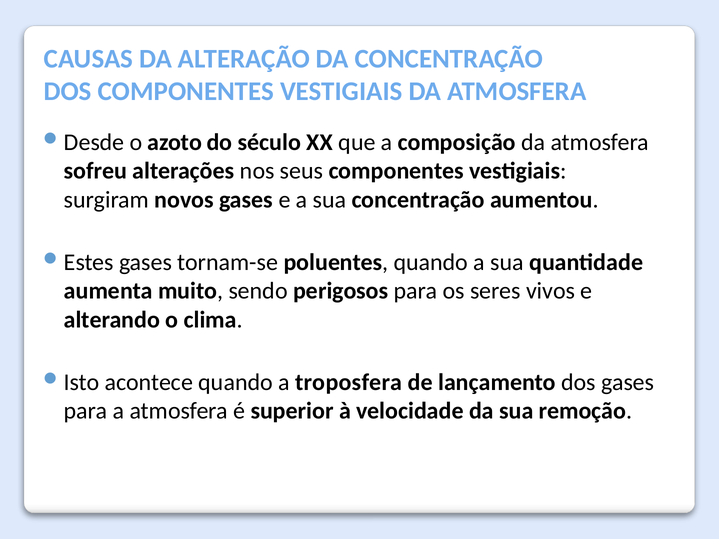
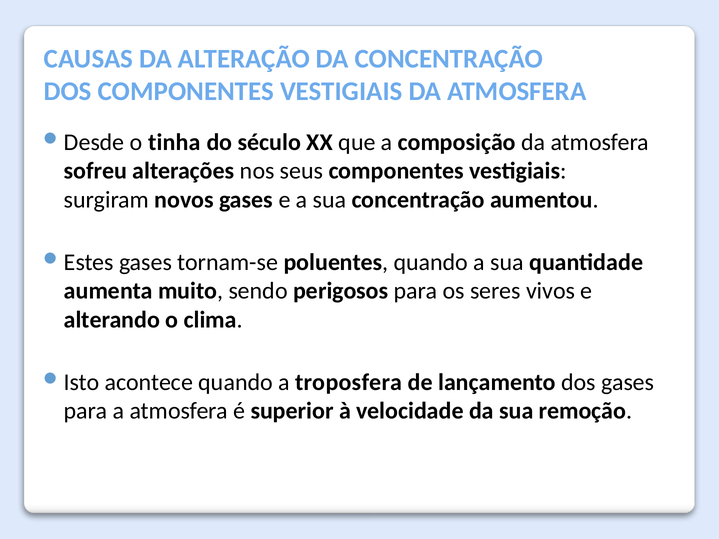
azoto: azoto -> tinha (174, 142)
